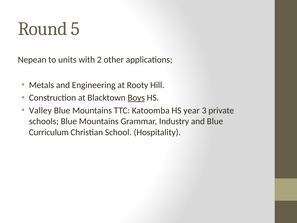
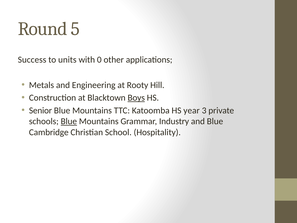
Nepean: Nepean -> Success (32, 60)
2: 2 -> 0 (99, 60)
Valley: Valley -> Senior (40, 110)
Blue underline: none -> present (69, 121)
Curriculum: Curriculum -> Cambridge (49, 132)
